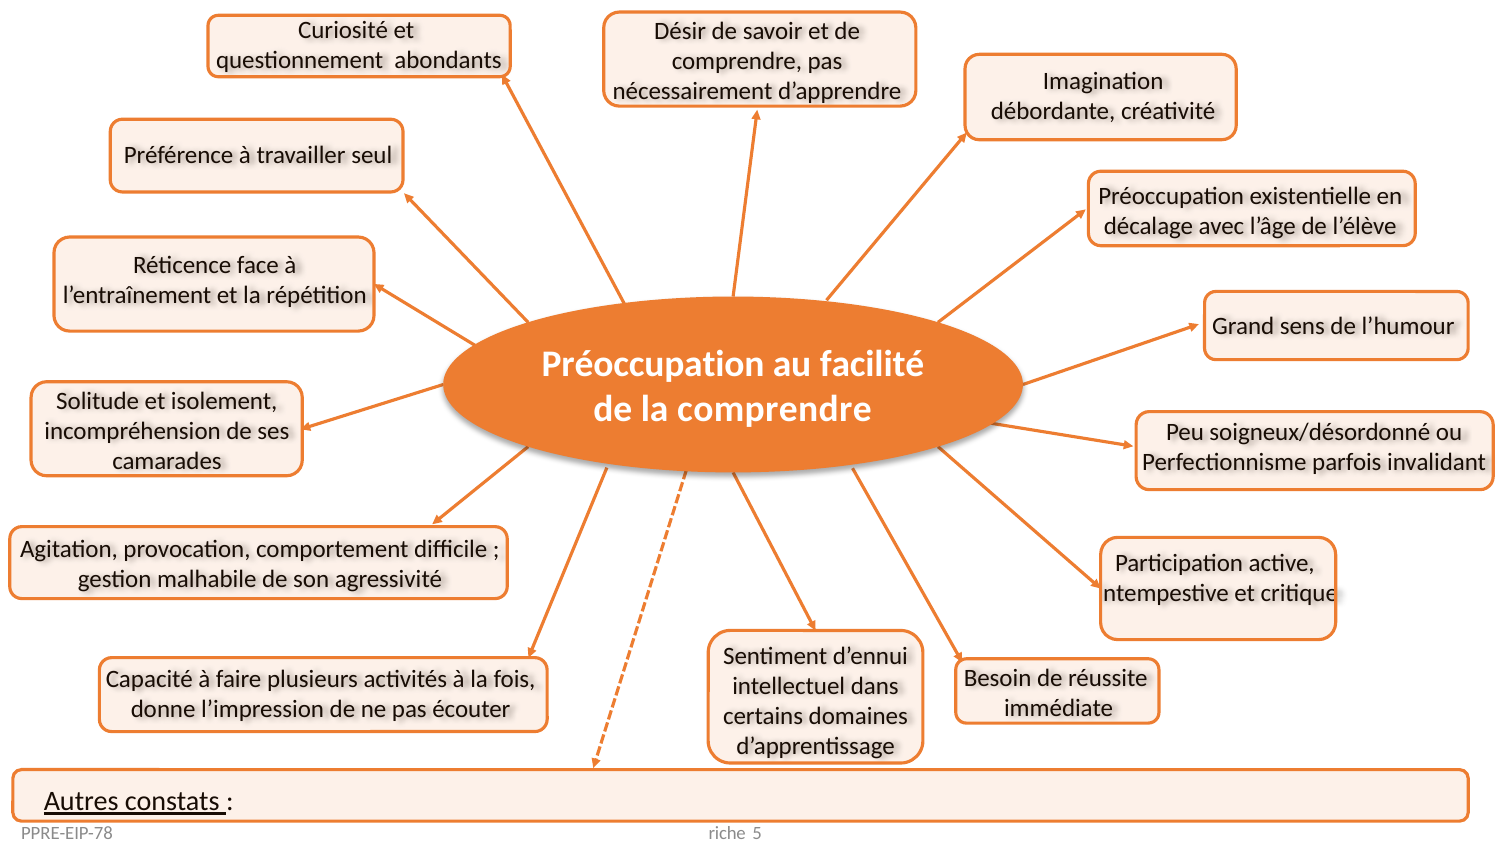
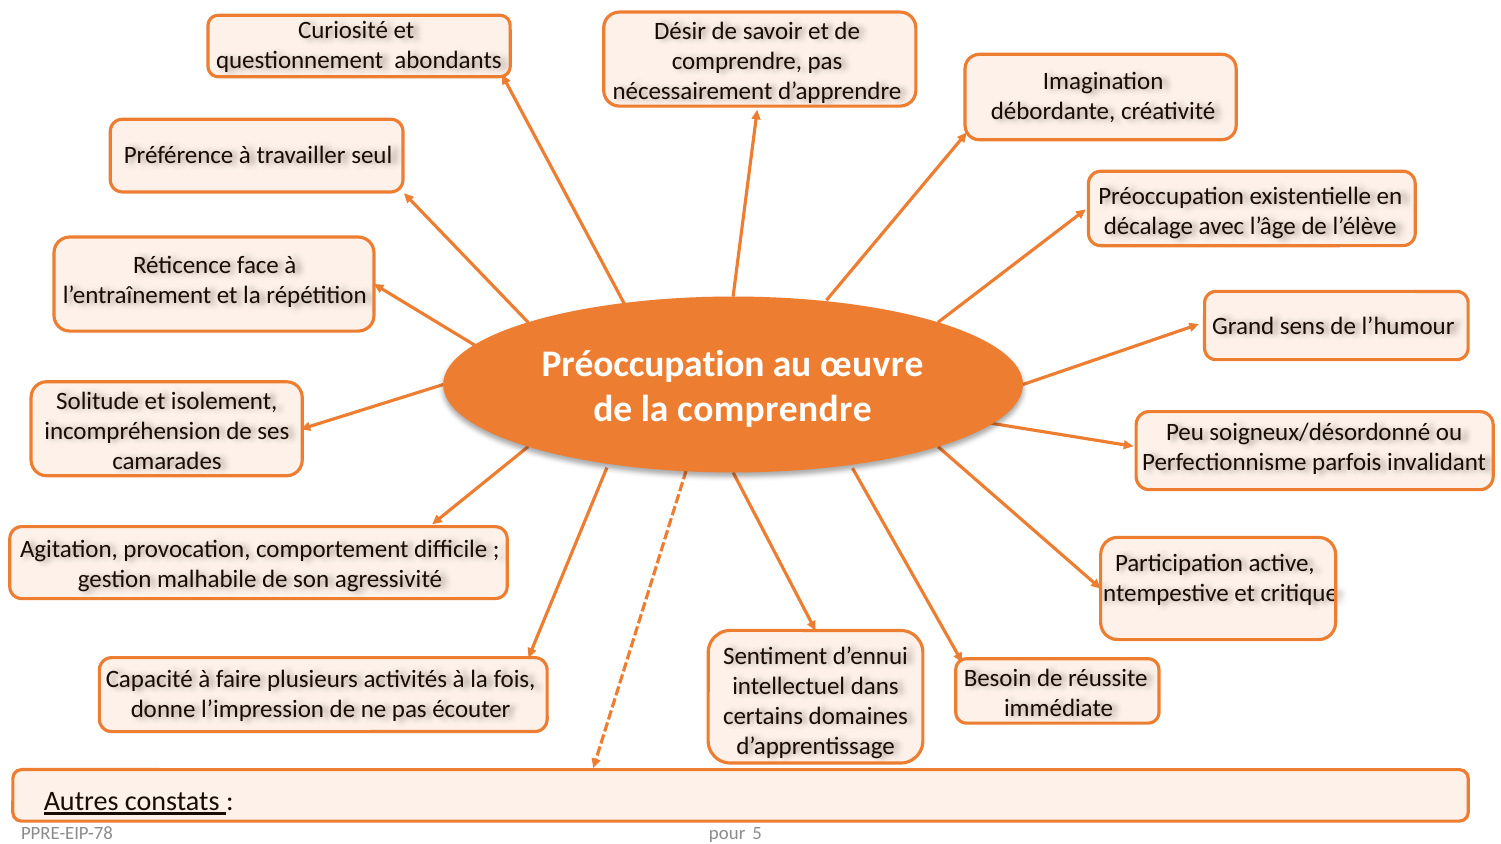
facilité: facilité -> œuvre (872, 365)
riche: riche -> pour (727, 834)
